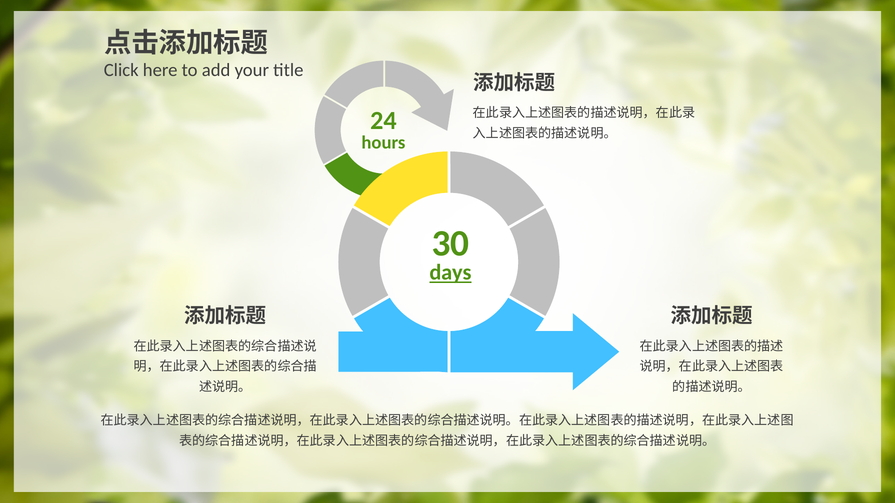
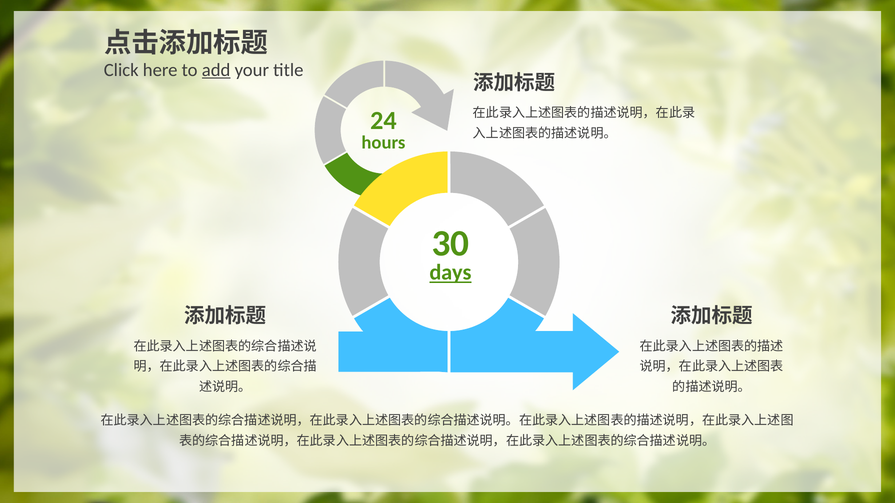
add underline: none -> present (216, 70)
